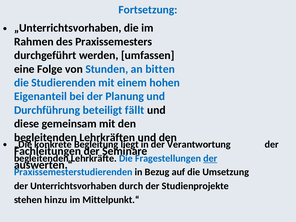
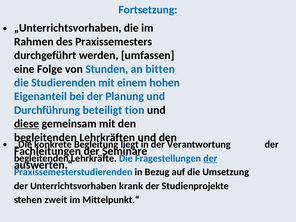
fällt: fällt -> tion (135, 110)
diese underline: none -> present (27, 124)
durch: durch -> krank (131, 186)
hinzu: hinzu -> zweit (56, 200)
